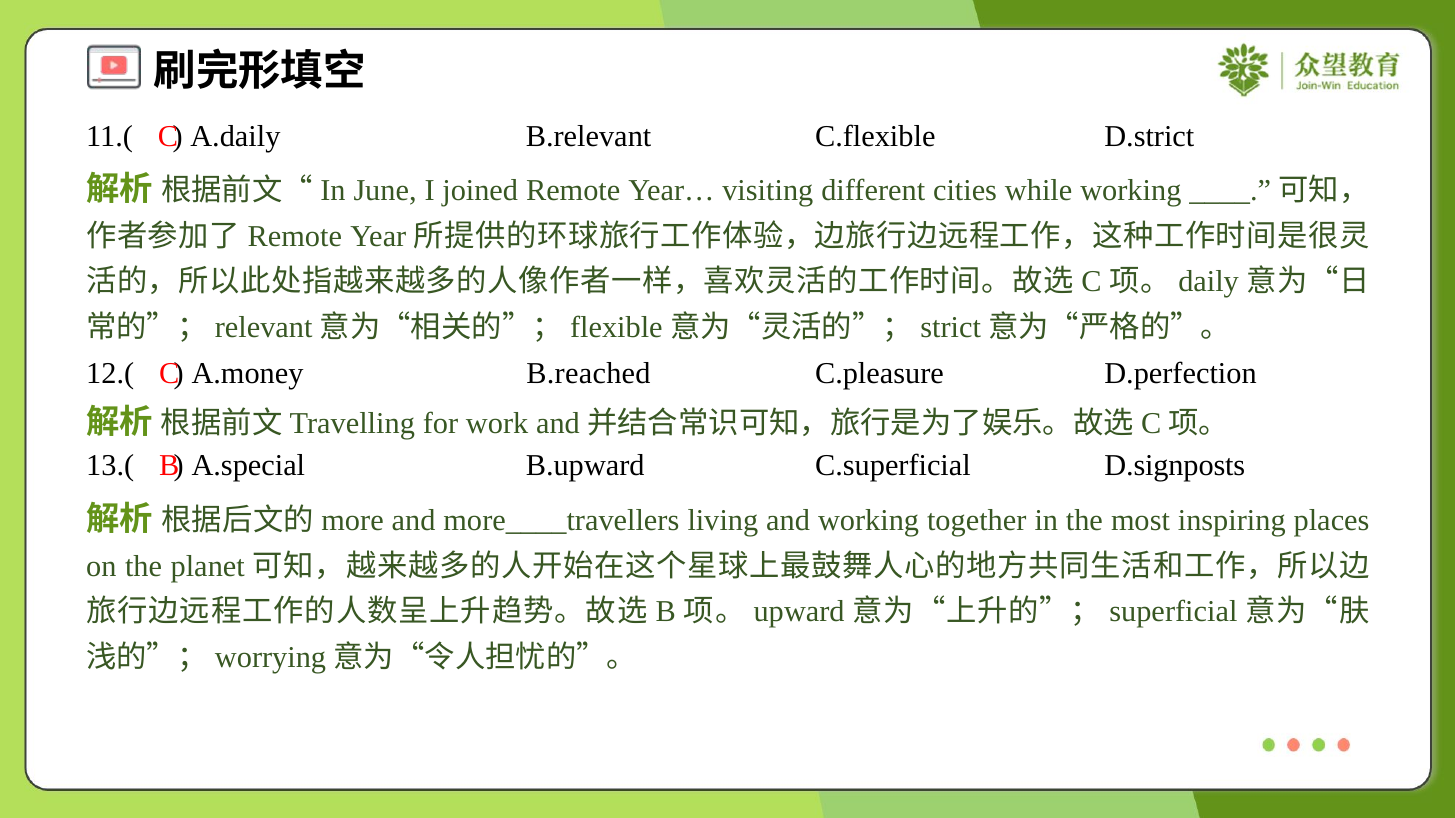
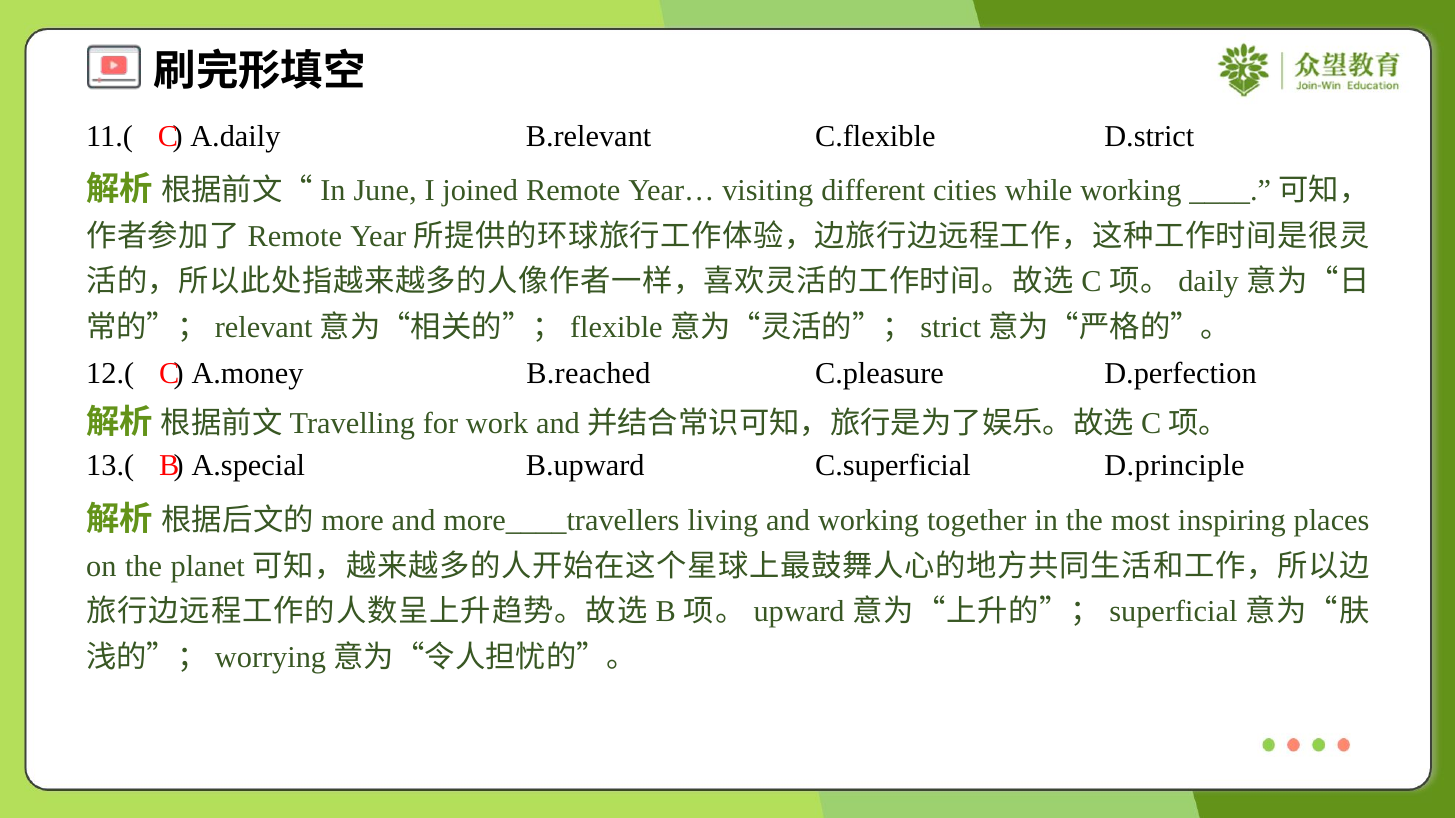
D.signposts: D.signposts -> D.principle (1175, 466)
